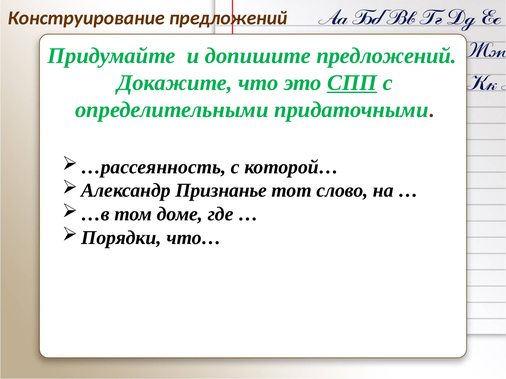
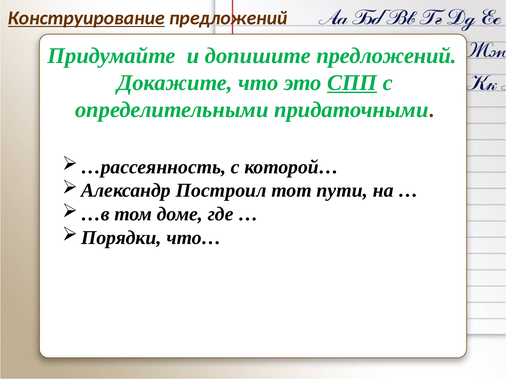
Конструирование underline: none -> present (86, 18)
Признанье: Признанье -> Построил (221, 191)
слово: слово -> пути (342, 191)
